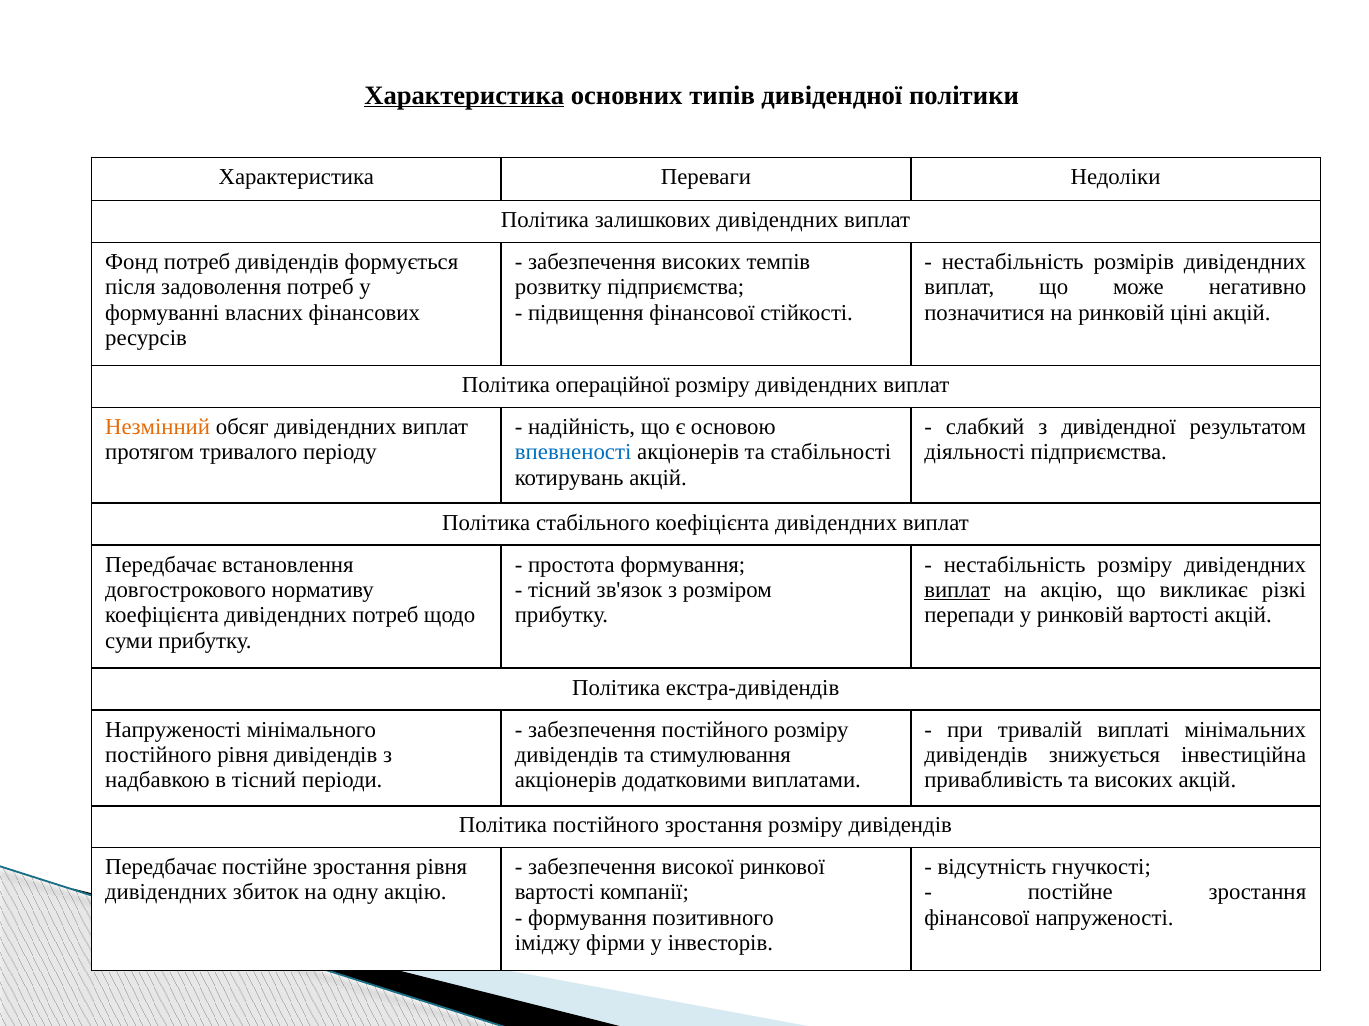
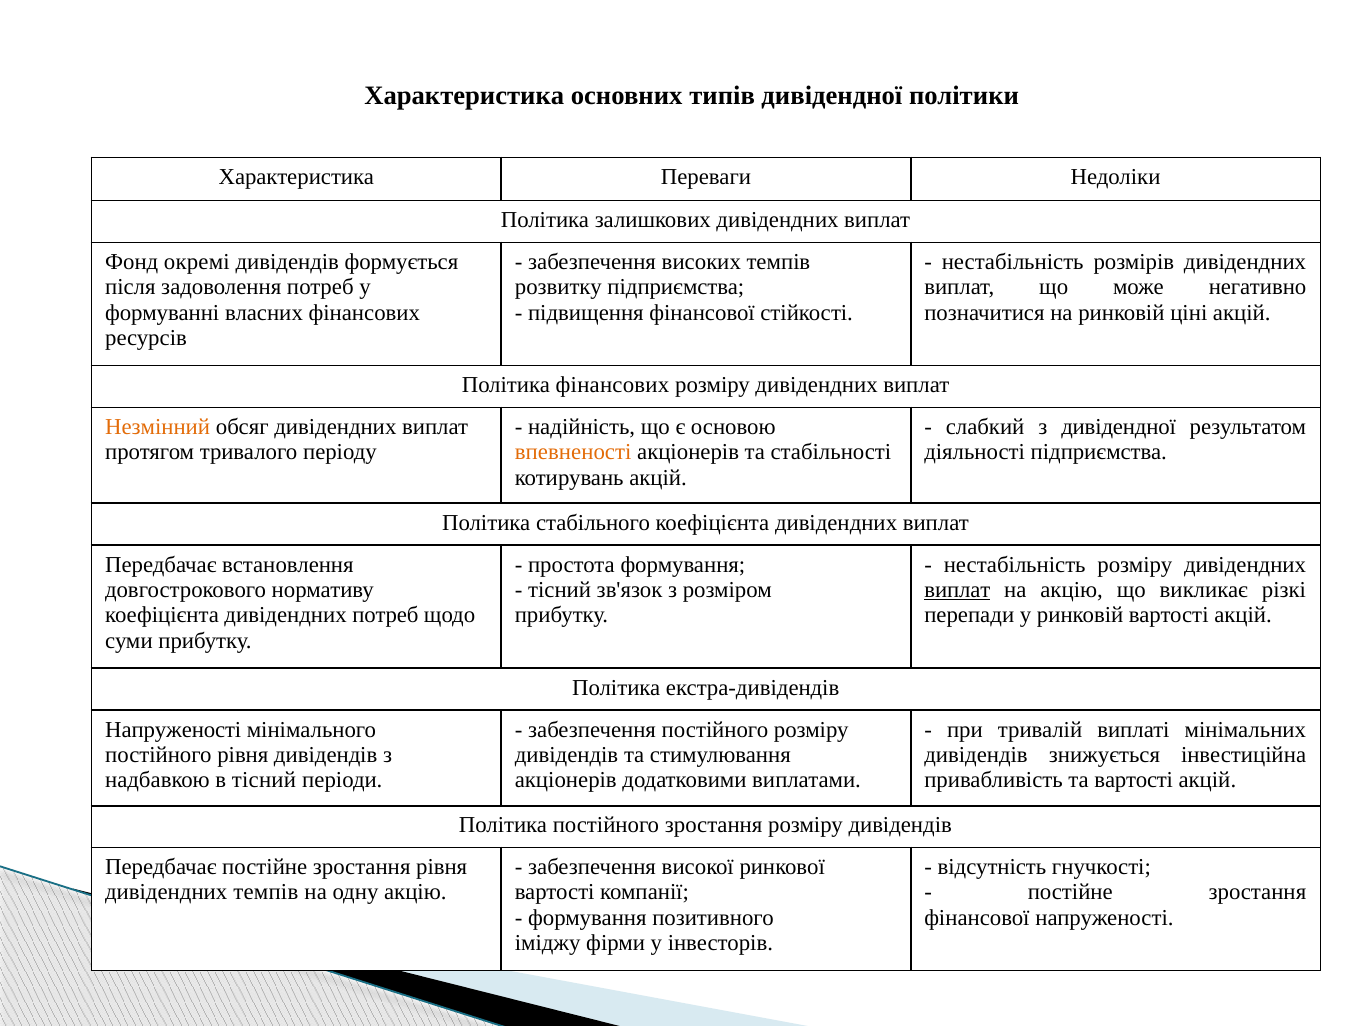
Характеристика underline: present -> none (464, 95)
Фонд потреб: потреб -> окремі (197, 262)
Політика операційної: операційної -> фінансових (612, 385)
впевненості colour: blue -> orange (573, 453)
та високих: високих -> вартості (1134, 781)
дивідендних збиток: збиток -> темпів (266, 893)
